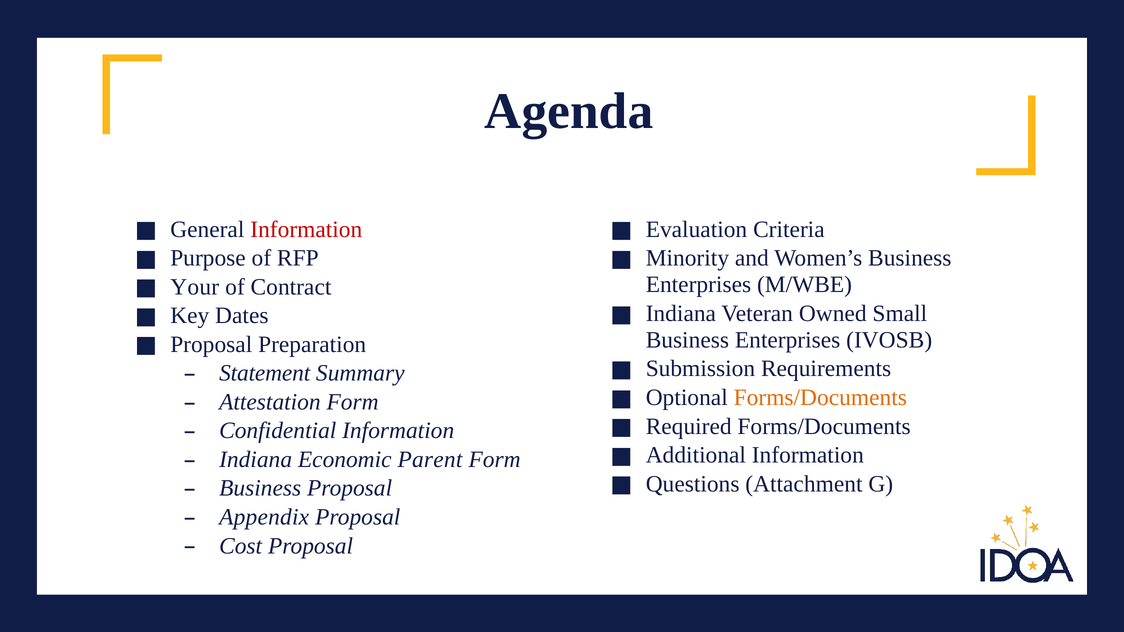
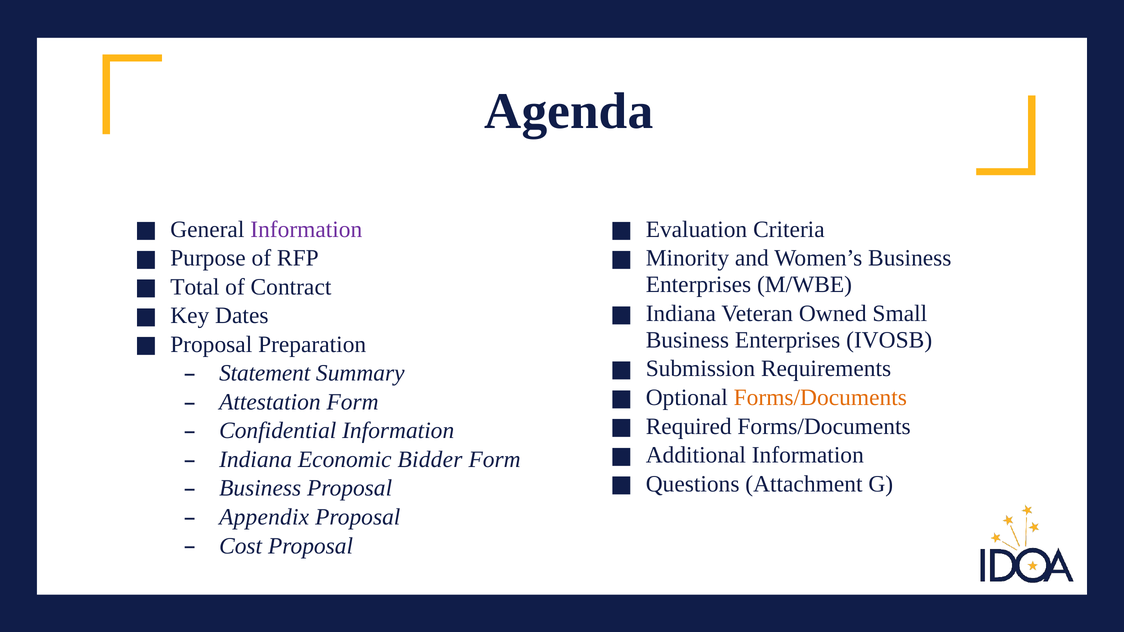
Information colour: red -> purple (306, 229)
Your: Your -> Total (195, 287)
Parent: Parent -> Bidder (430, 460)
